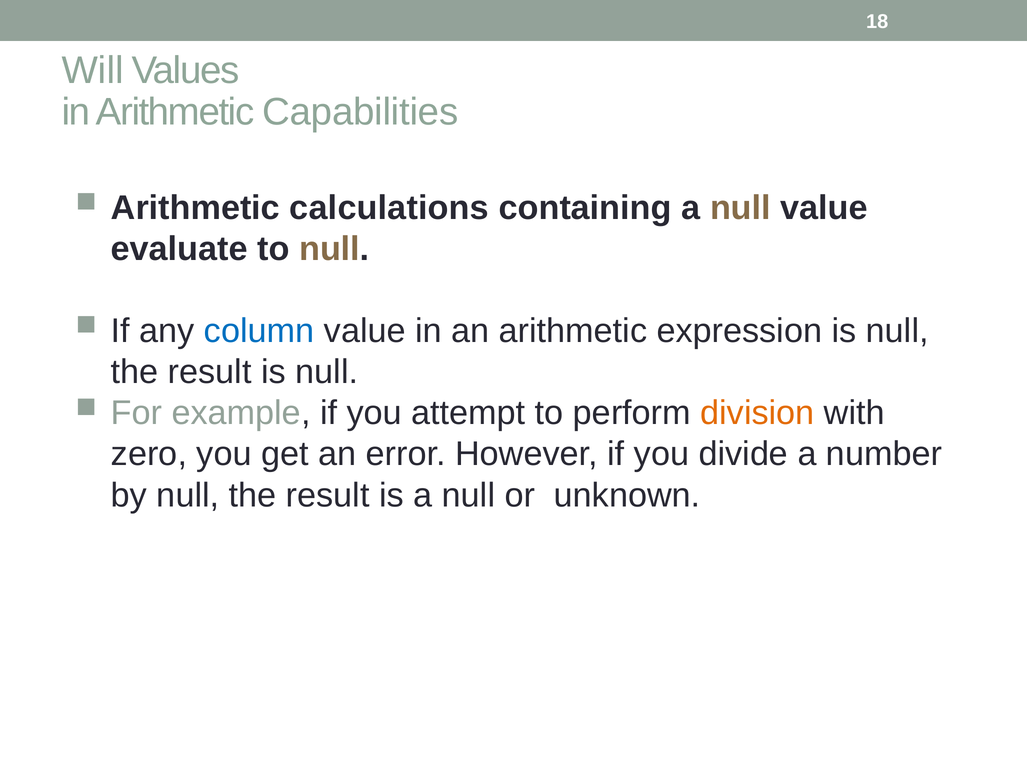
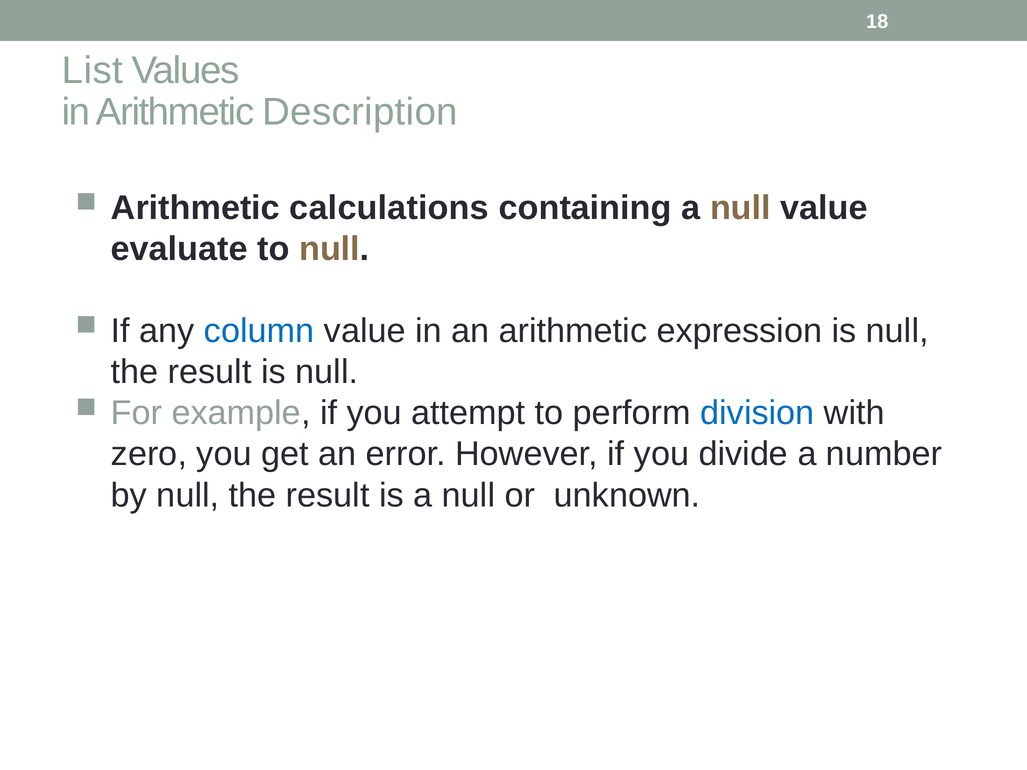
Will: Will -> List (92, 70)
Capabilities: Capabilities -> Description (360, 112)
division colour: orange -> blue (757, 413)
